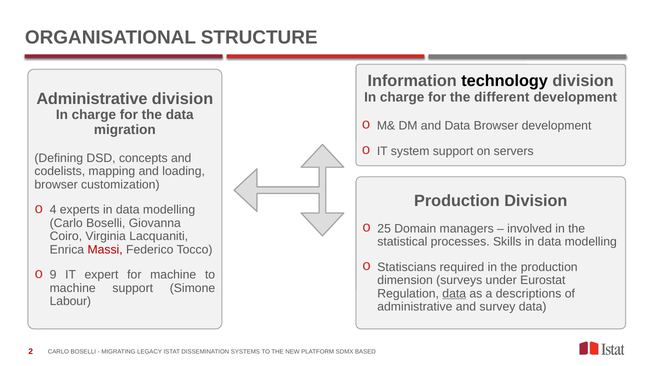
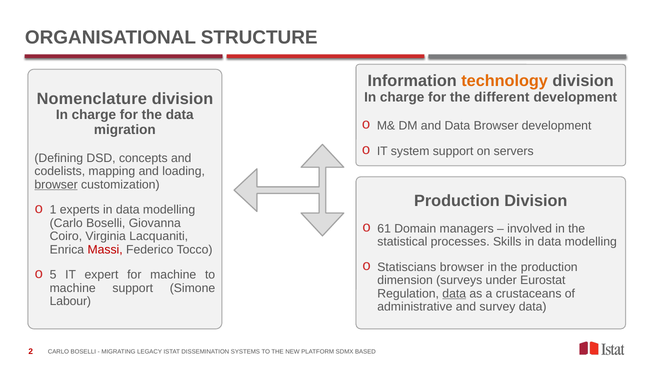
technology colour: black -> orange (505, 81)
Administrative: Administrative -> Nomenclature (92, 99)
browser underline: none -> present (56, 184)
4: 4 -> 1 (53, 210)
25: 25 -> 61 (384, 228)
Statiscians required: required -> browser (462, 267)
9: 9 -> 5 (53, 275)
descriptions: descriptions -> crustaceans (529, 293)
